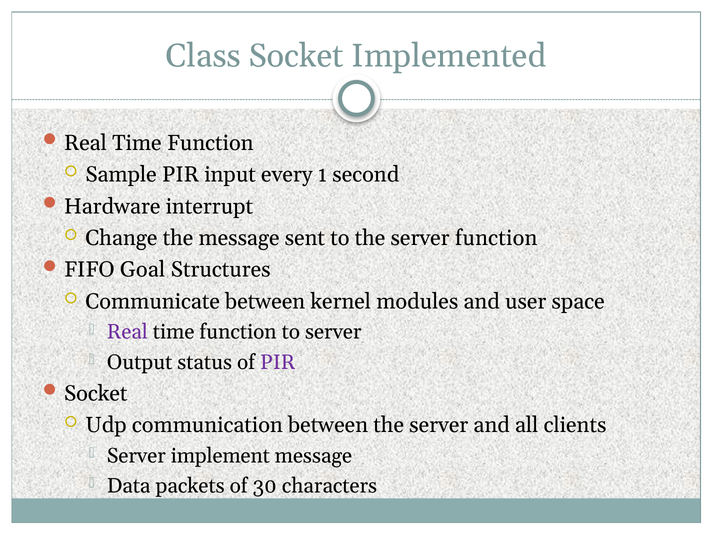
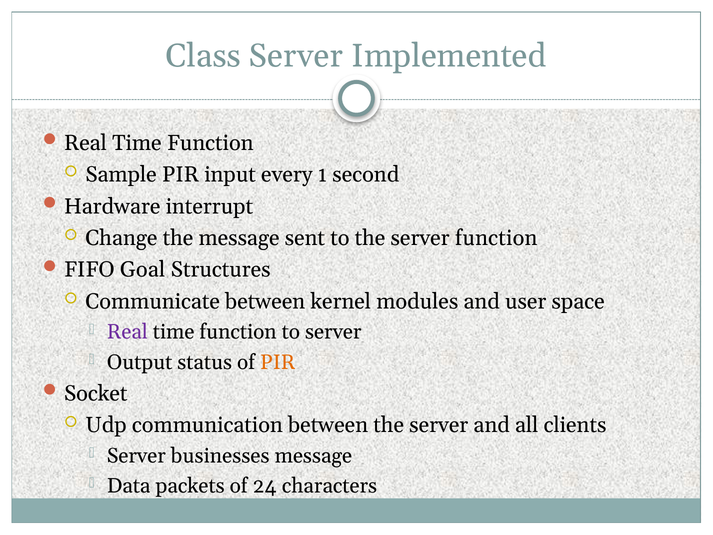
Class Socket: Socket -> Server (296, 56)
PIR colour: purple -> orange (278, 362)
implement: implement -> businesses (220, 456)
30: 30 -> 24 (265, 486)
